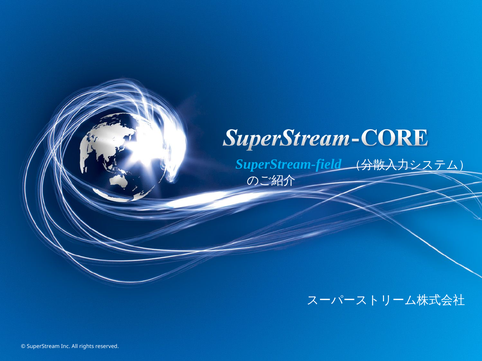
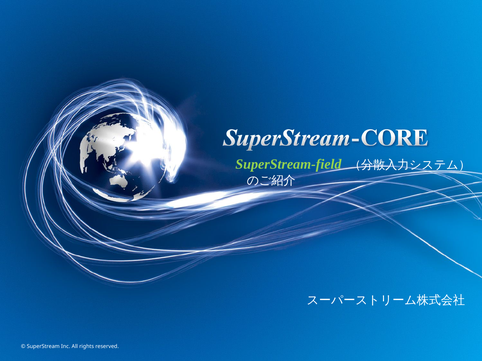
SuperStream-field colour: light blue -> light green (288, 165)
